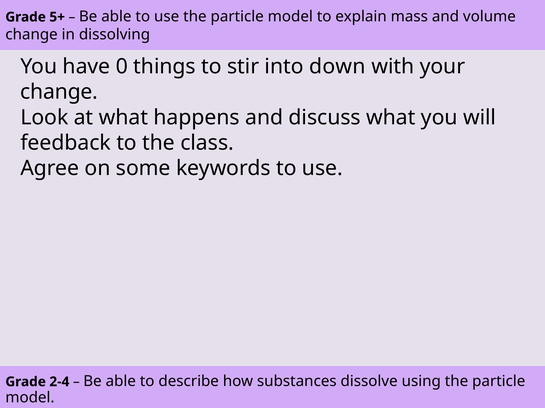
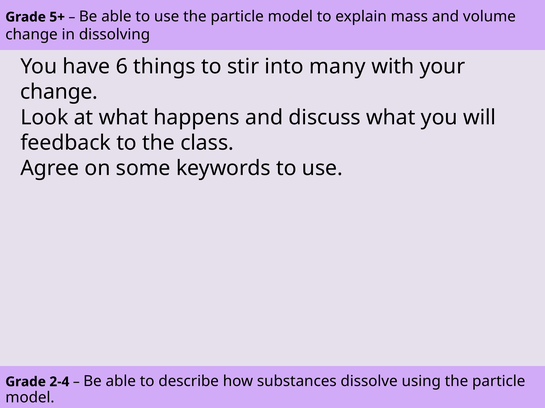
0: 0 -> 6 (122, 67)
down: down -> many (337, 67)
